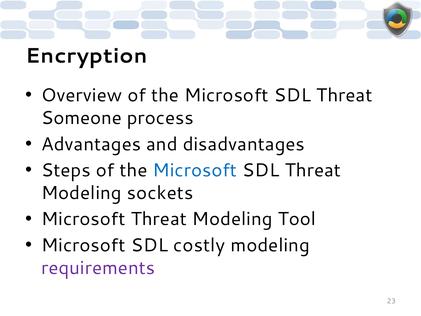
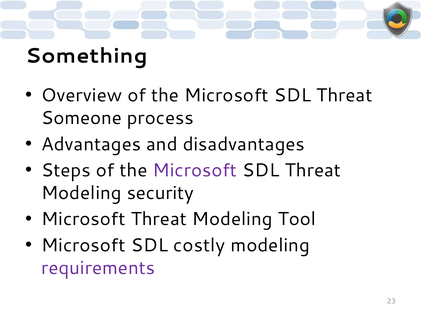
Encryption: Encryption -> Something (87, 56)
Microsoft colour: blue -> purple (195, 170)
sockets: sockets -> security (160, 193)
